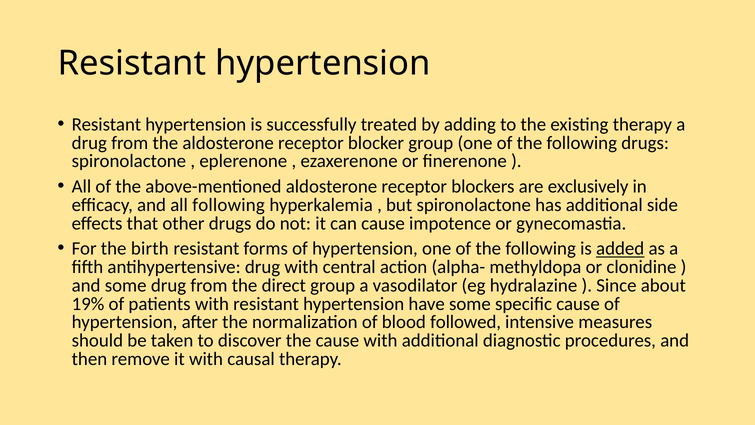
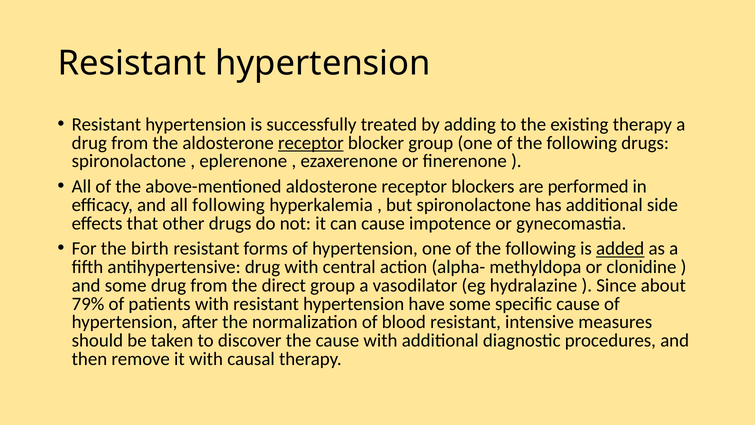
receptor underline: none -> present (311, 143)
exclusively: exclusively -> performed (588, 186)
19%: 19% -> 79% (88, 304)
blood followed: followed -> resistant (466, 322)
